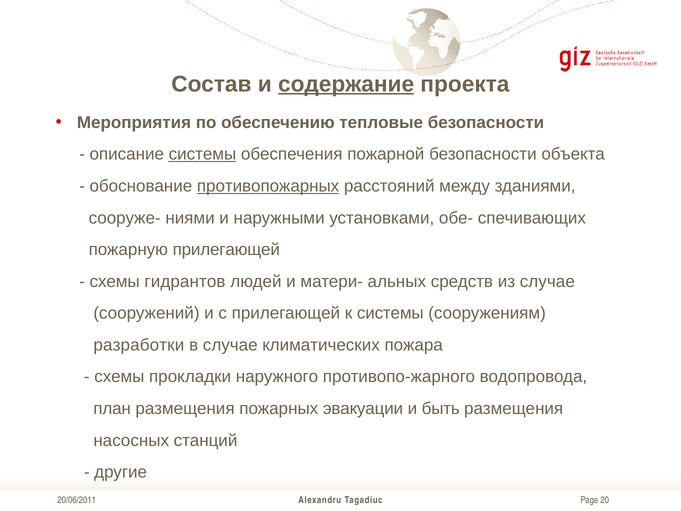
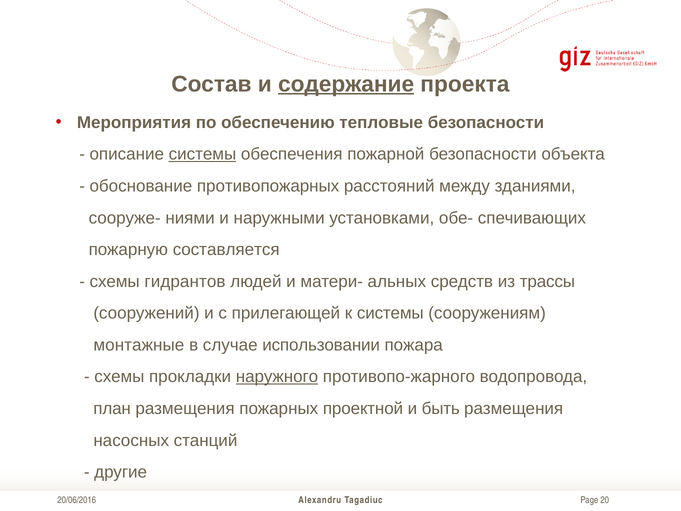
противопожарных underline: present -> none (268, 186)
пожарную прилегающей: прилегающей -> составляется (226, 250)
из случае: случае -> трассы (547, 281)
разработки: разработки -> монтажные (139, 345)
климатических: климатических -> использовании (321, 345)
наружного underline: none -> present (277, 377)
эвакуации: эвакуации -> проектной (363, 408)
20/06/2011: 20/06/2011 -> 20/06/2016 (77, 500)
